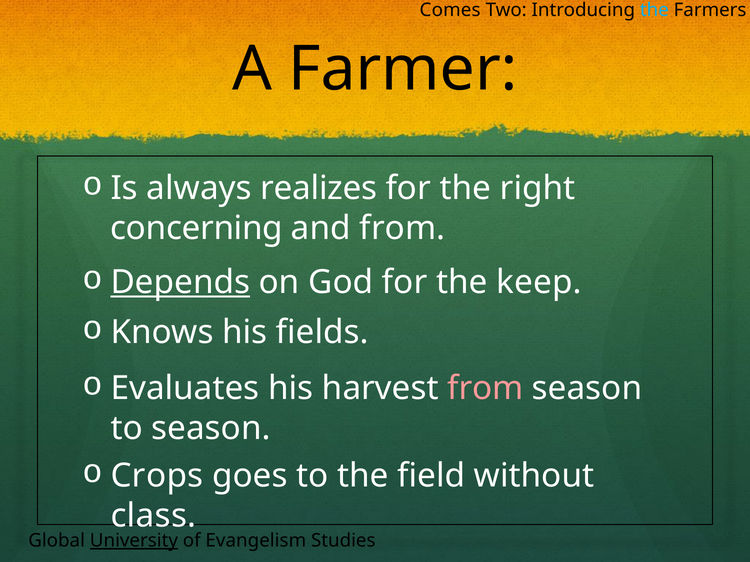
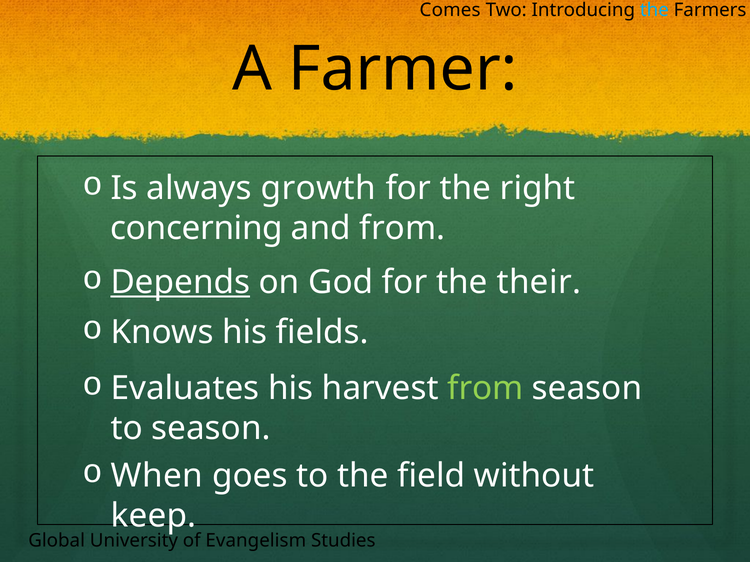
realizes: realizes -> growth (318, 189)
keep: keep -> their (539, 282)
from colour: pink -> light green (485, 389)
Crops: Crops -> When (157, 476)
class: class -> keep (153, 516)
University underline: present -> none (134, 541)
